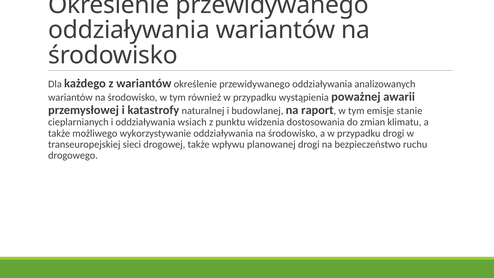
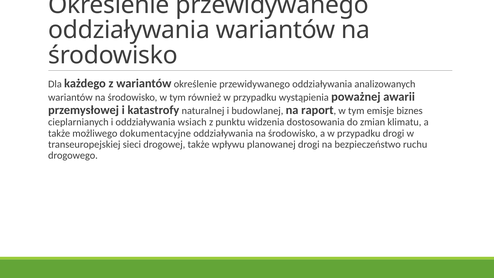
stanie: stanie -> biznes (410, 111)
wykorzystywanie: wykorzystywanie -> dokumentacyjne (155, 133)
